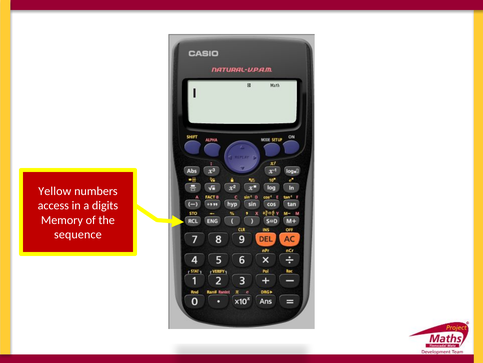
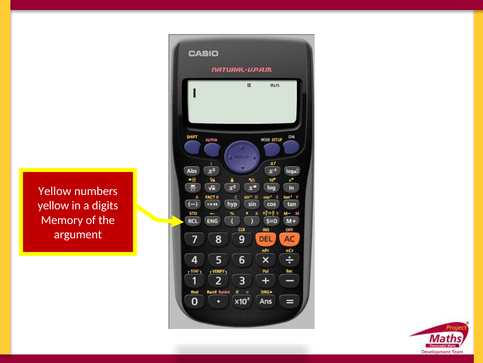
access: access -> yellow (53, 205)
sequence: sequence -> argument (78, 234)
